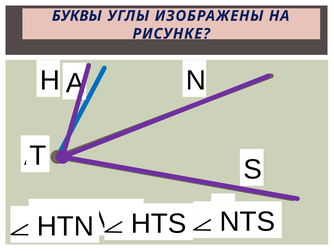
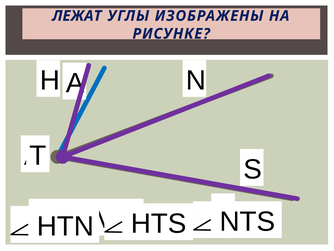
БУКВЫ: БУКВЫ -> ЛЕЖАТ (77, 16)
